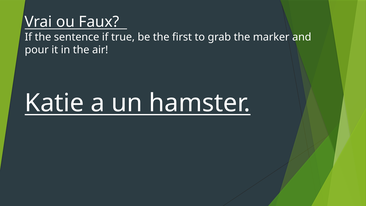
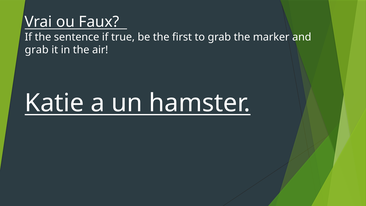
pour: pour -> grab (37, 50)
